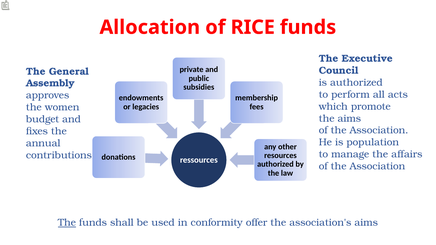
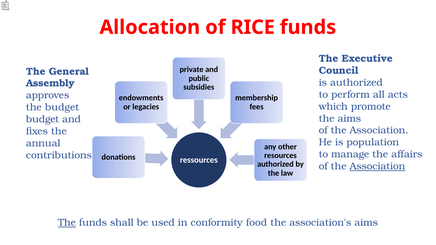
the women: women -> budget (62, 107)
Association underline: none -> present (377, 166)
offer: offer -> food (257, 223)
